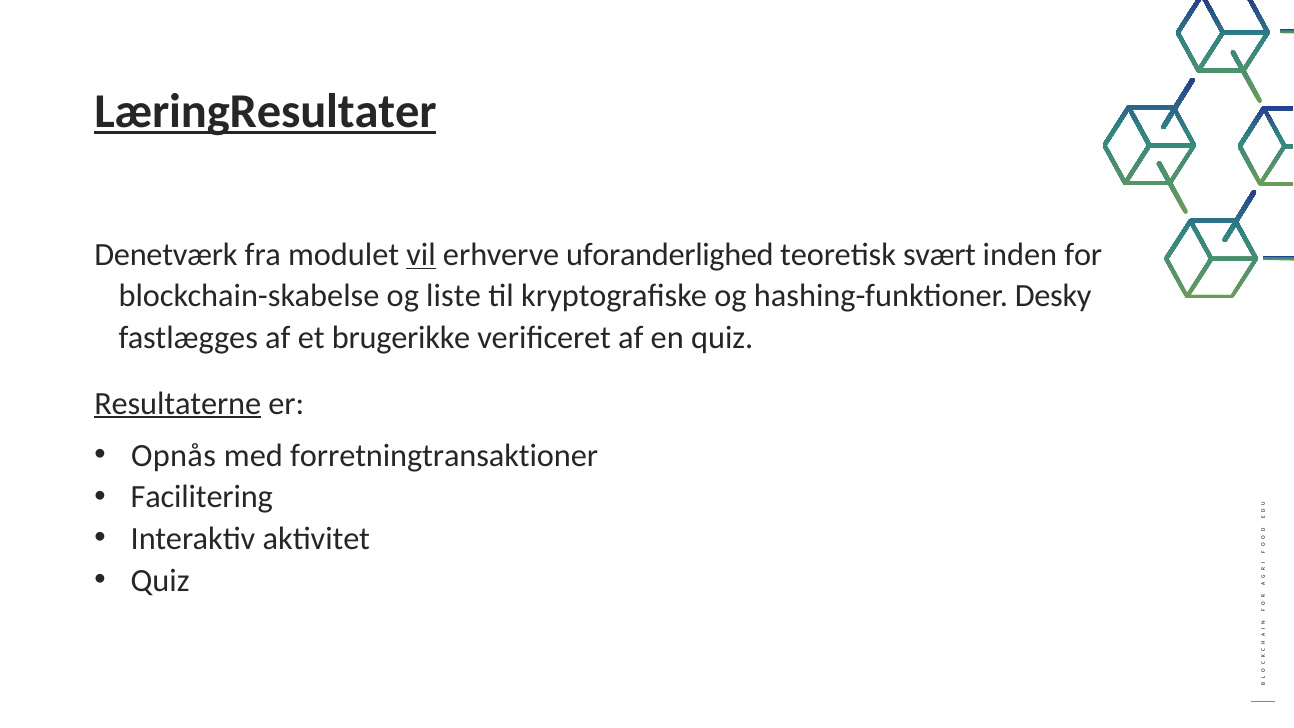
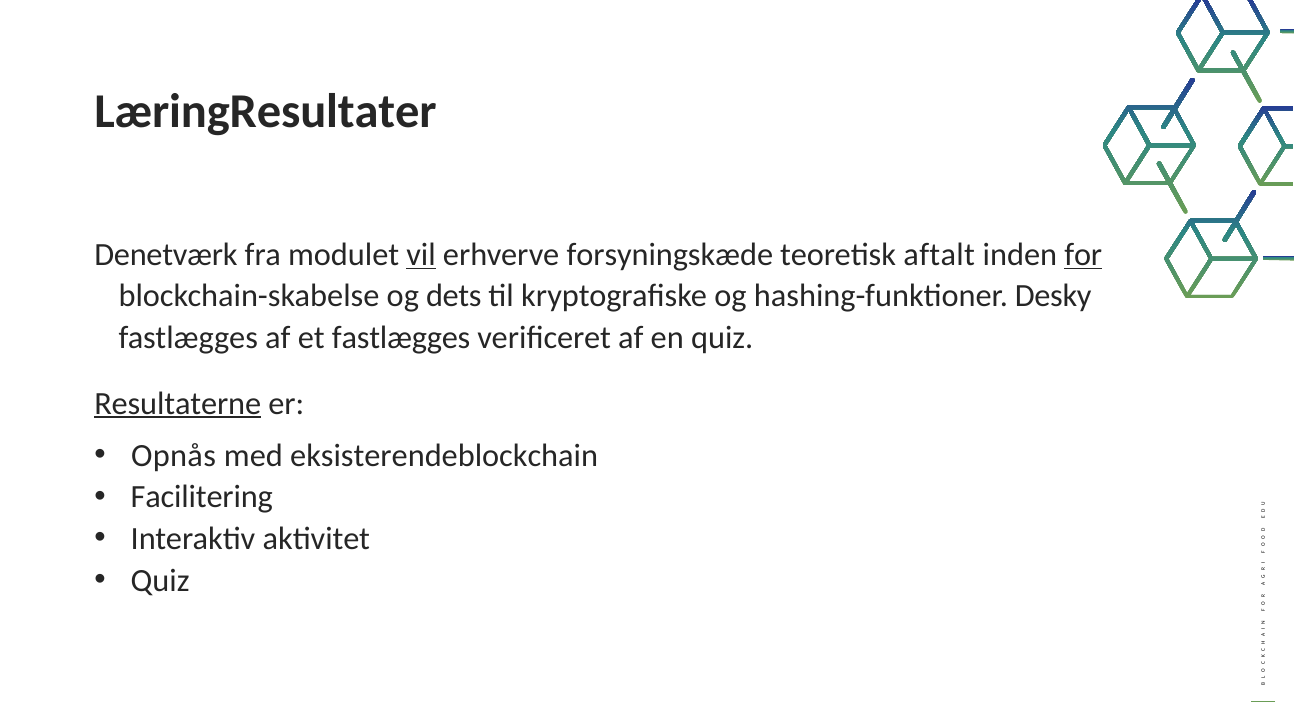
LæringResultater underline: present -> none (265, 112)
uforanderlighed: uforanderlighed -> forsyningskæde (670, 255)
svært: svært -> aftalt (939, 255)
for underline: none -> present (1083, 255)
liste: liste -> dets (454, 296)
et brugerikke: brugerikke -> fastlægges (401, 338)
forretningtransaktioner: forretningtransaktioner -> eksisterendeblockchain (444, 456)
